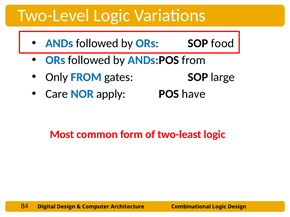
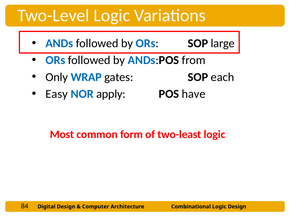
food: food -> large (223, 43)
Only FROM: FROM -> WRAP (86, 77)
large: large -> each (223, 77)
Care: Care -> Easy (57, 94)
